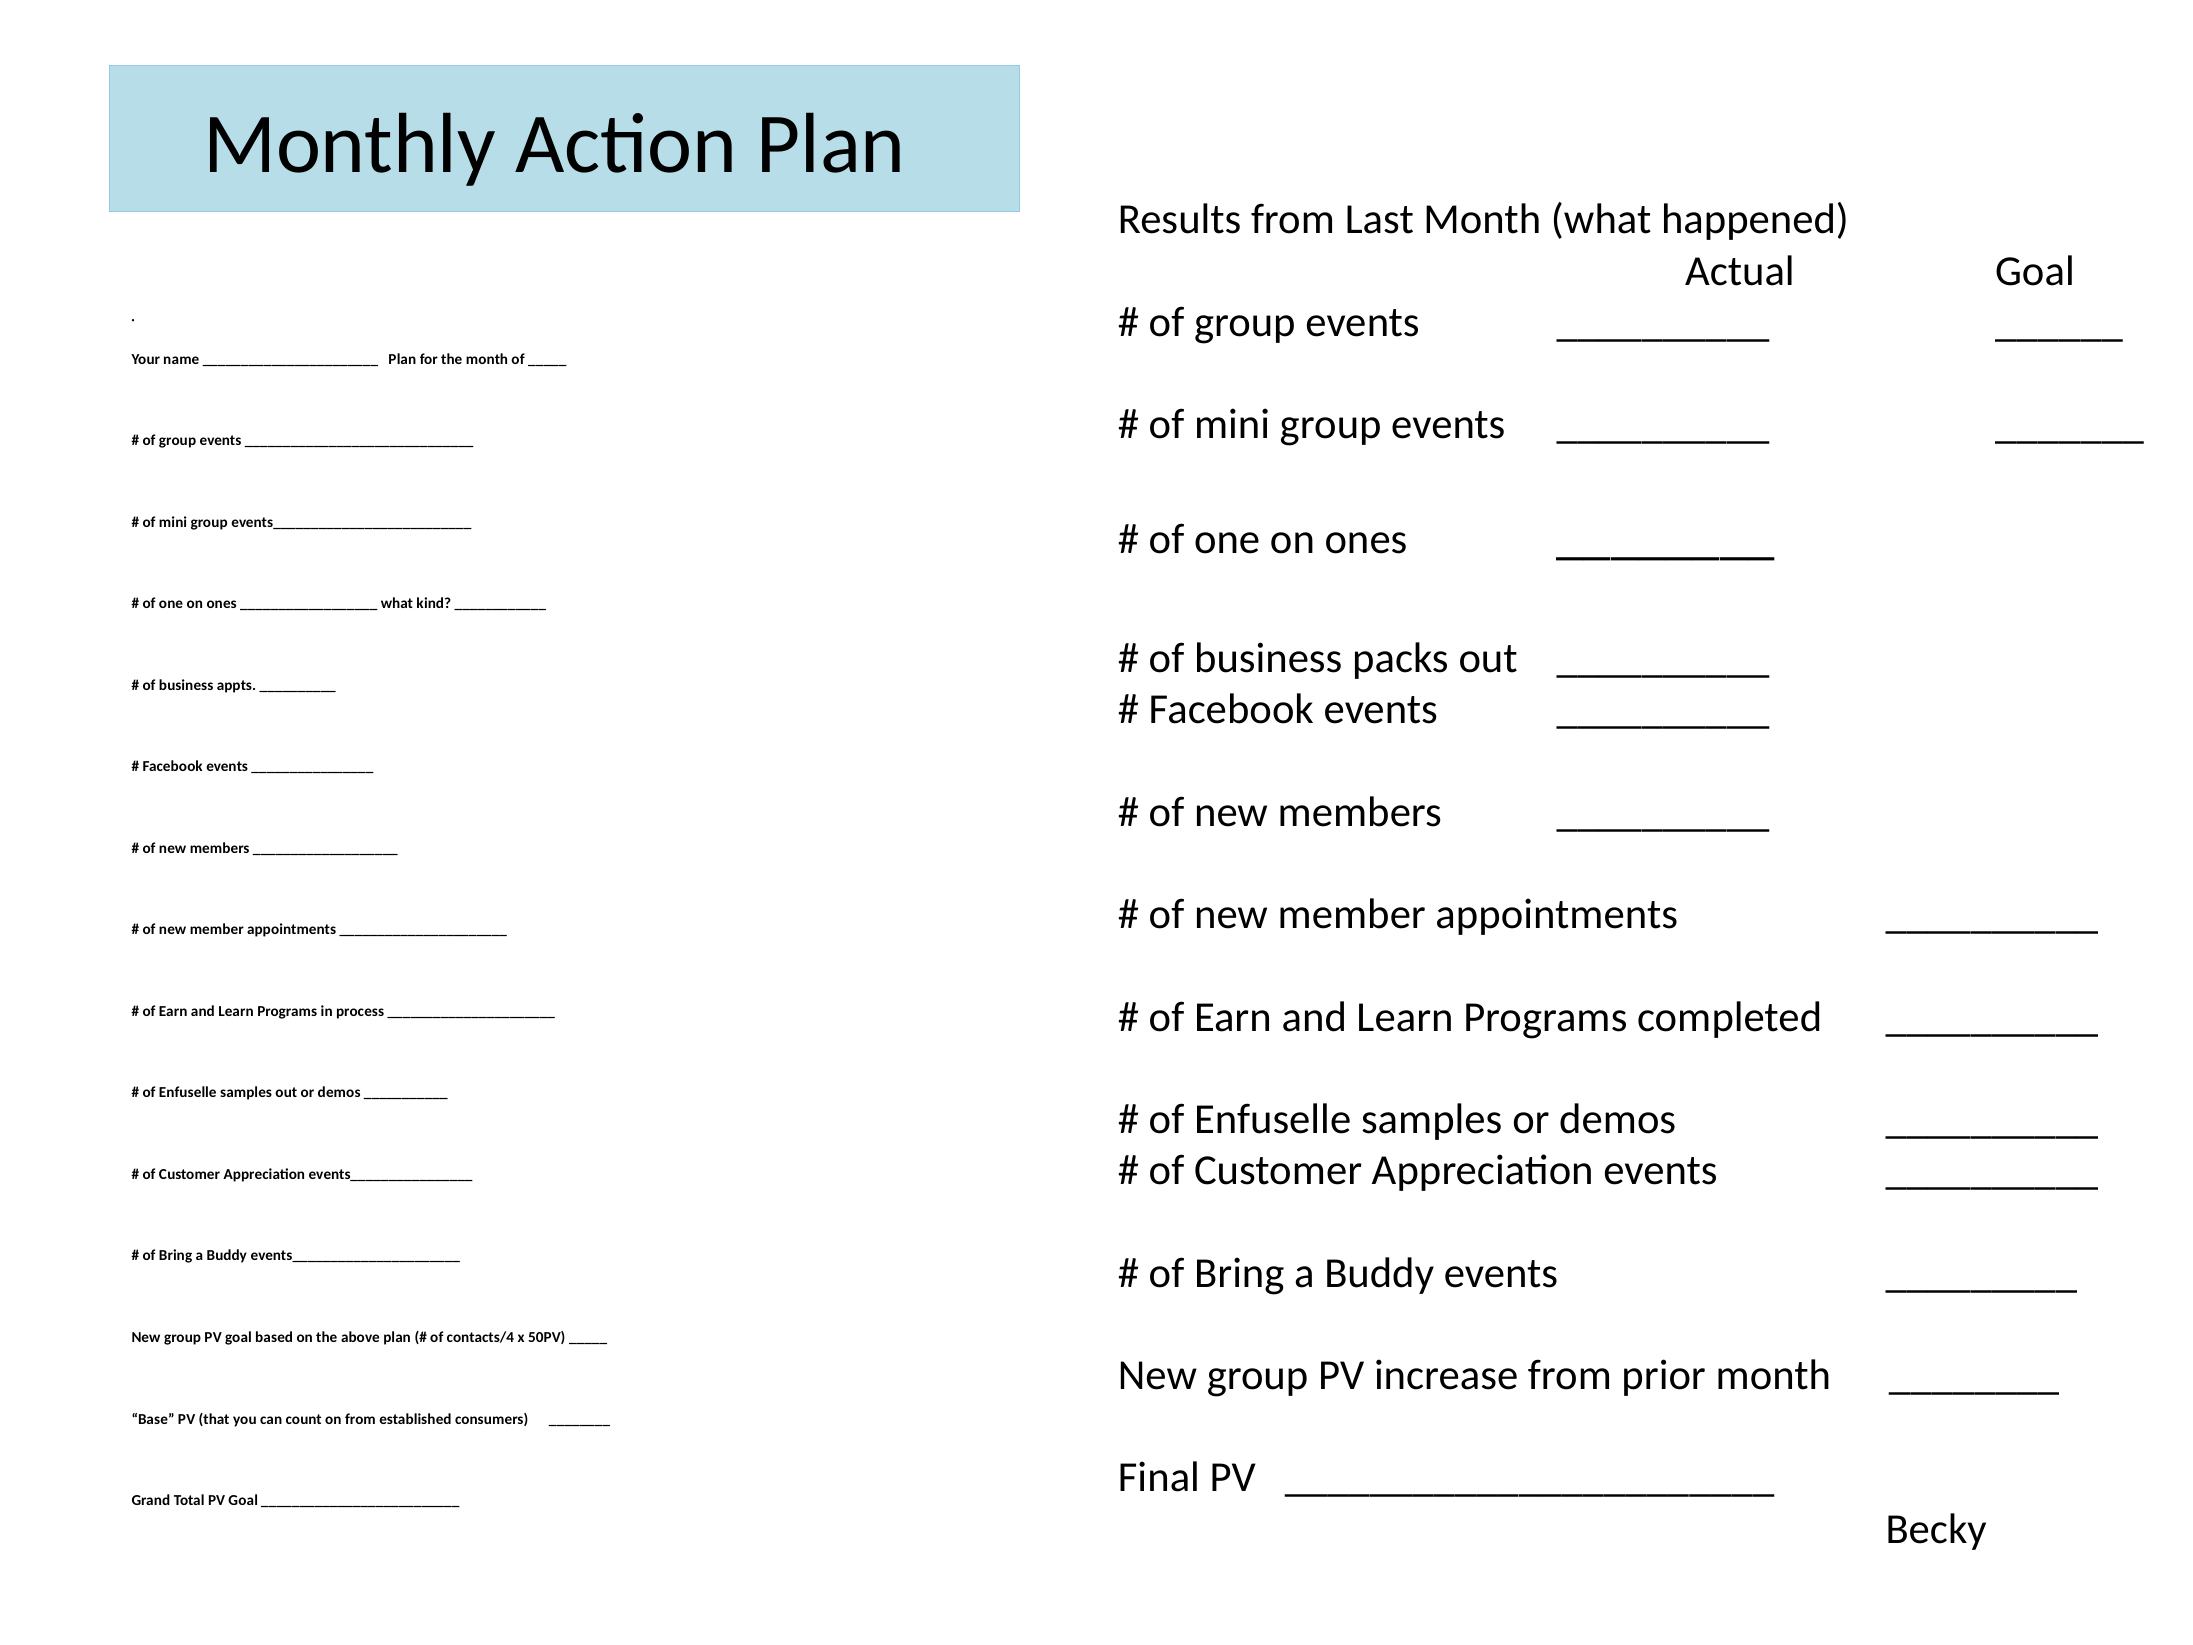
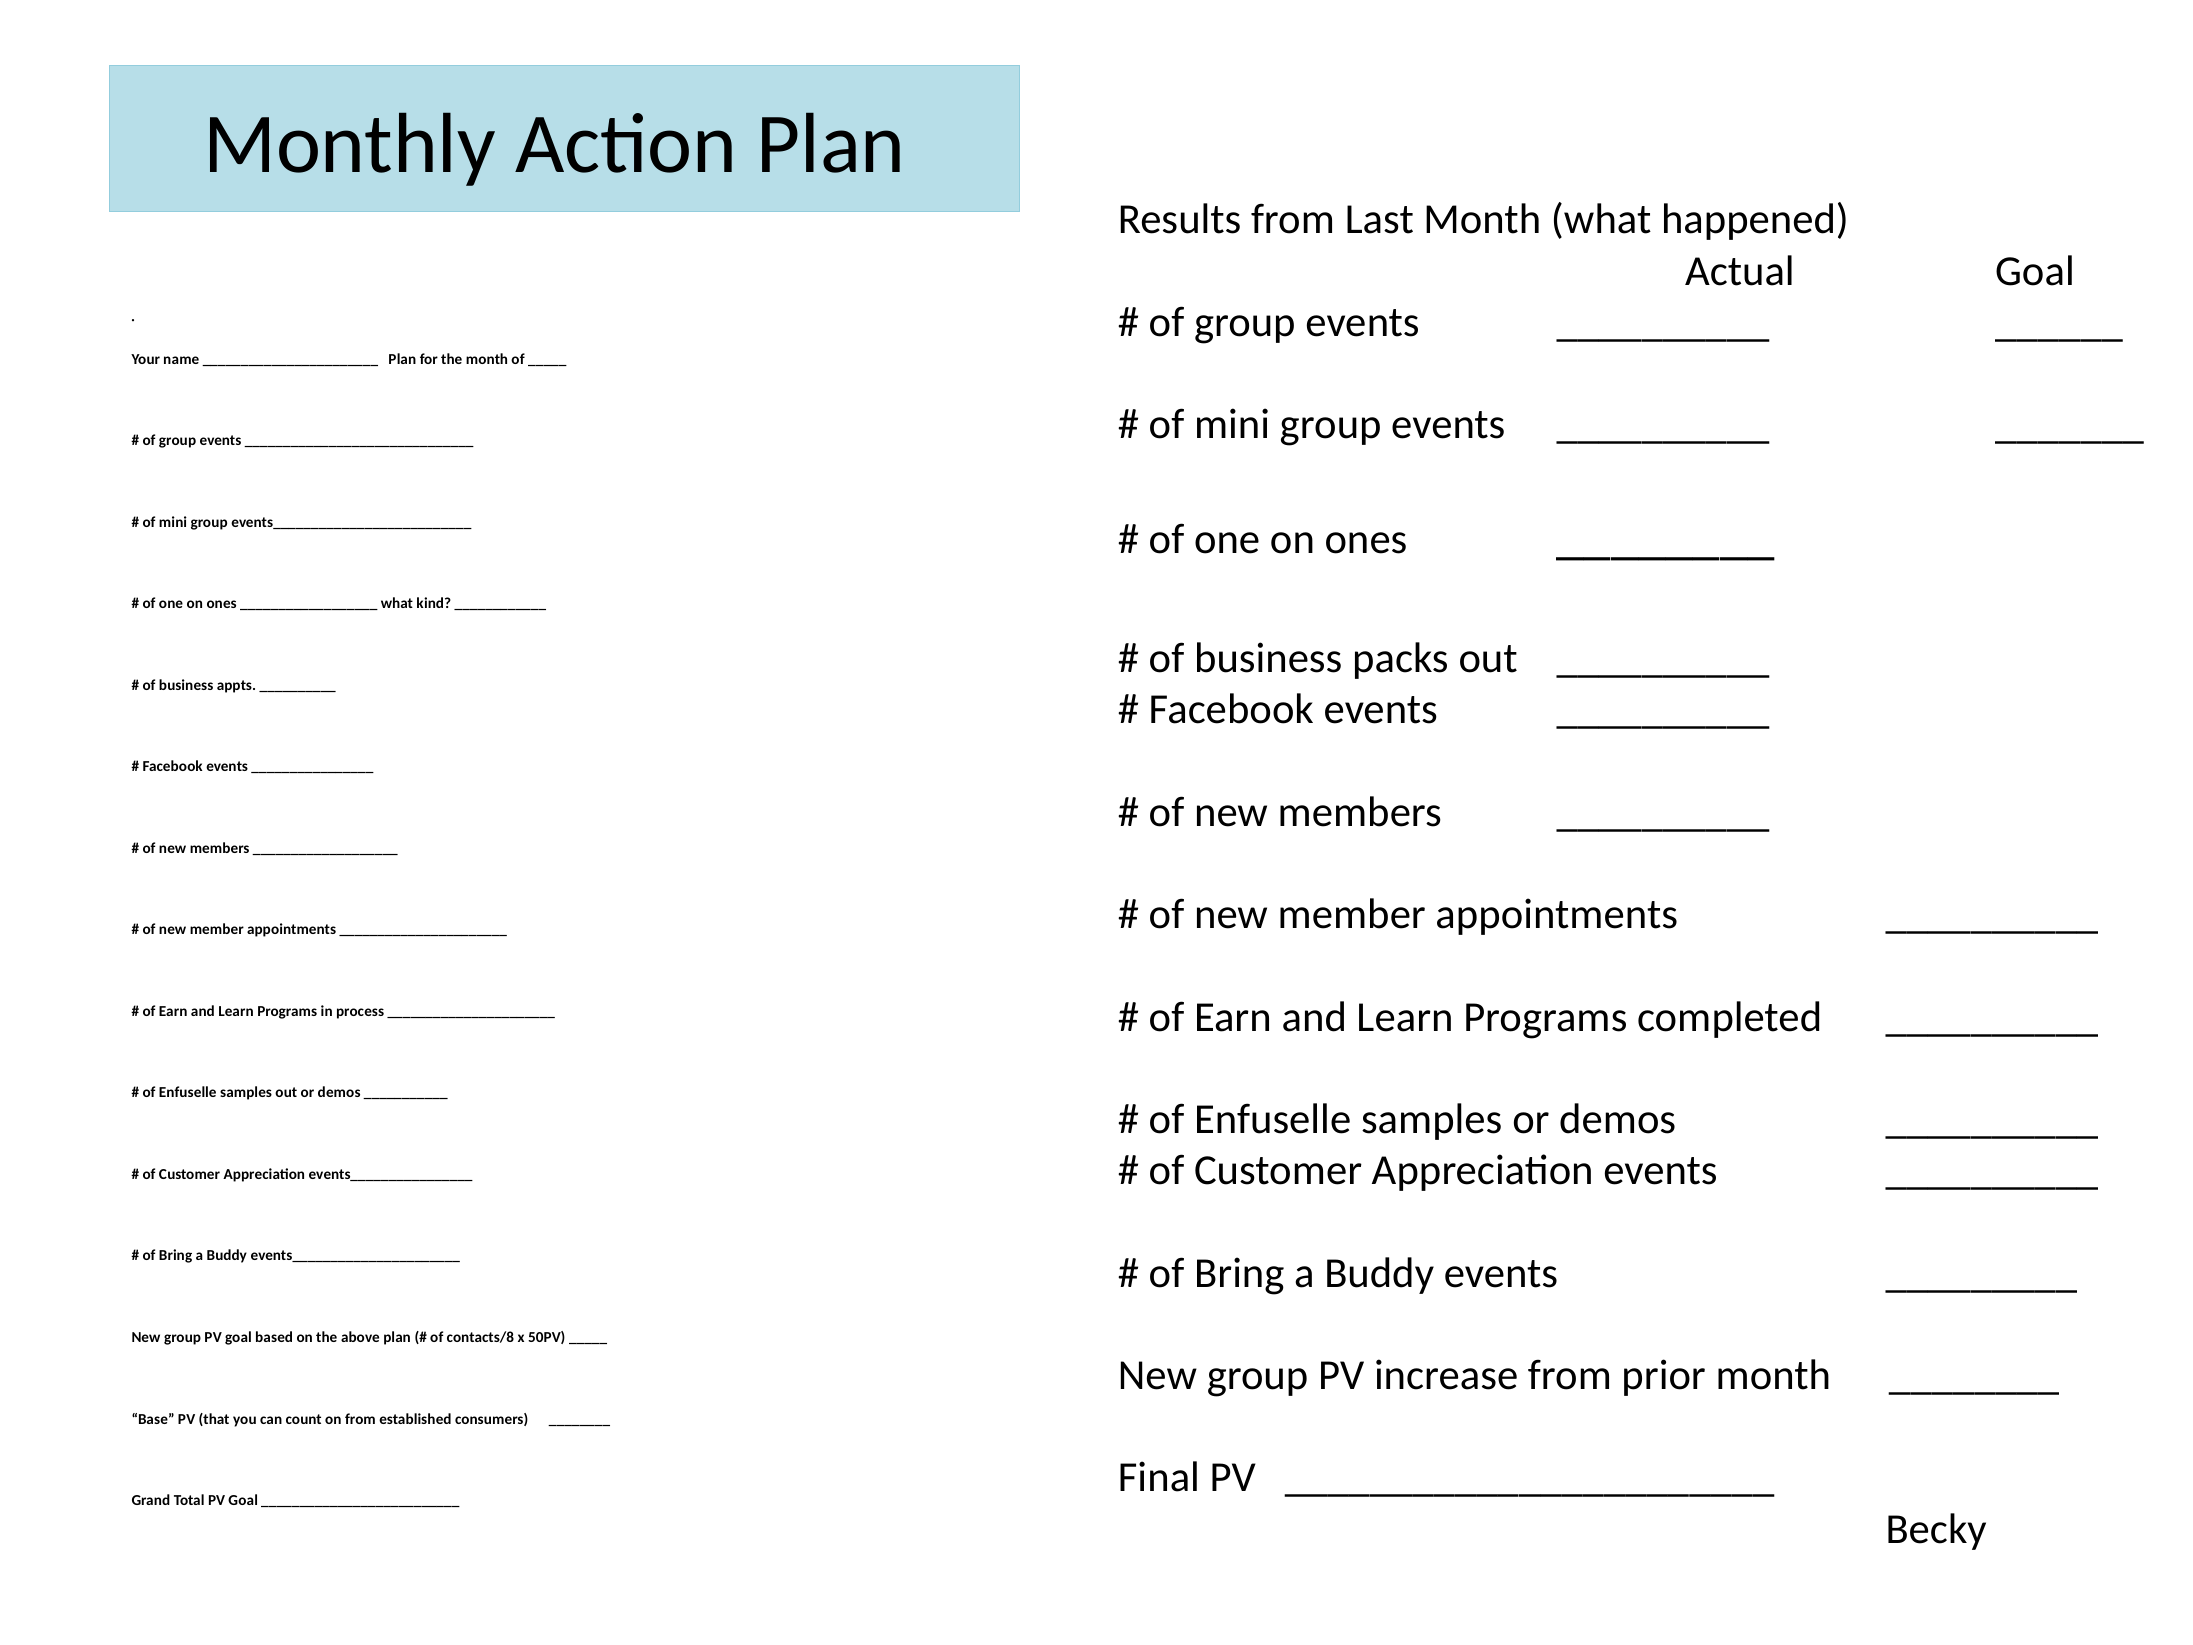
contacts/4: contacts/4 -> contacts/8 (480, 1337)
